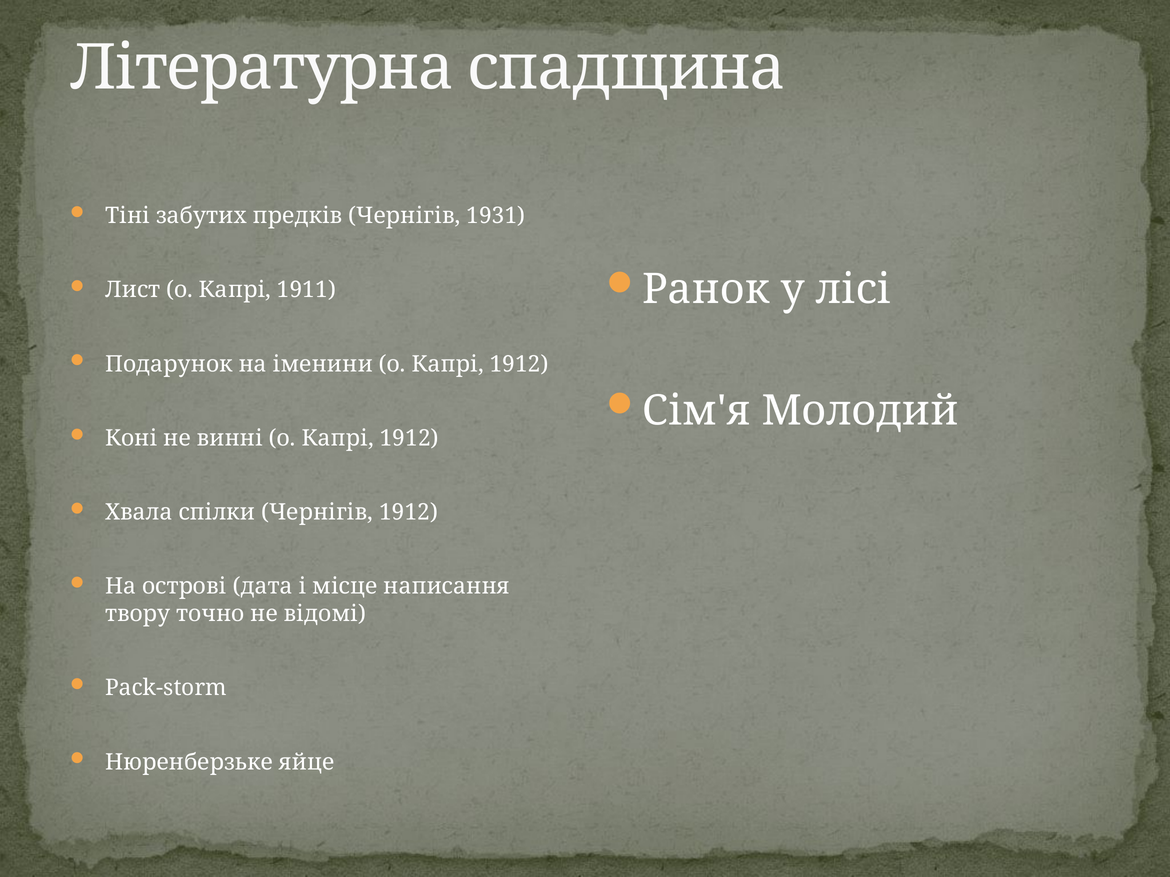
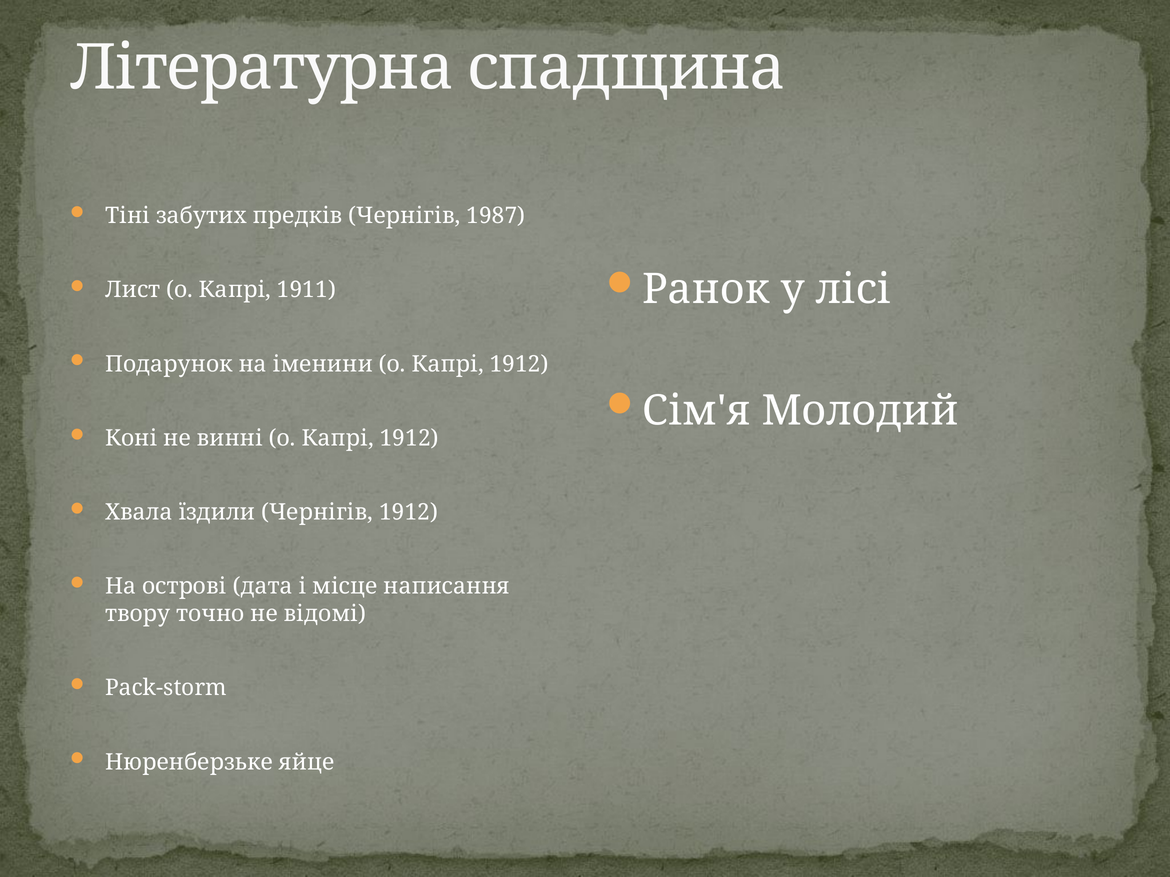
1931: 1931 -> 1987 (496, 216)
спілки: спілки -> їздили (217, 513)
